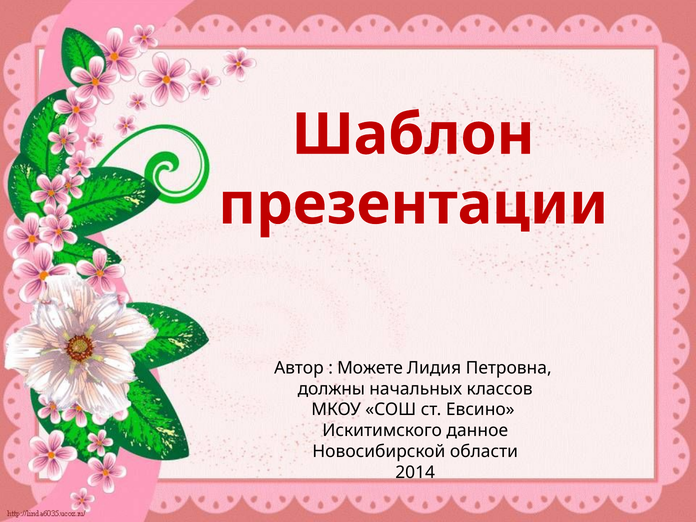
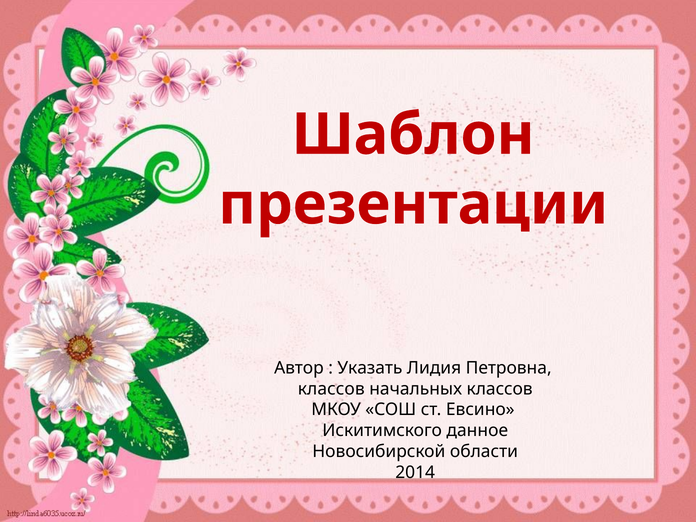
Можете: Можете -> Указать (370, 368)
должны: должны -> классов (331, 389)
